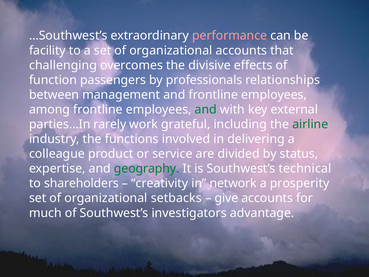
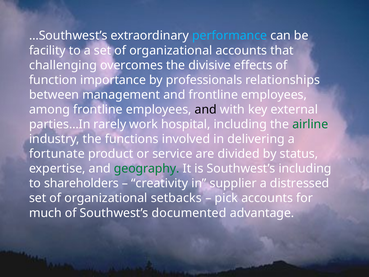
performance colour: pink -> light blue (230, 36)
passengers: passengers -> importance (113, 80)
and colour: green -> black (206, 109)
grateful: grateful -> hospital (186, 124)
colleague: colleague -> fortunate (57, 154)
Southwest’s technical: technical -> including (305, 168)
network: network -> supplier (233, 183)
prosperity: prosperity -> distressed (300, 183)
give: give -> pick (226, 198)
investigators: investigators -> documented (189, 213)
